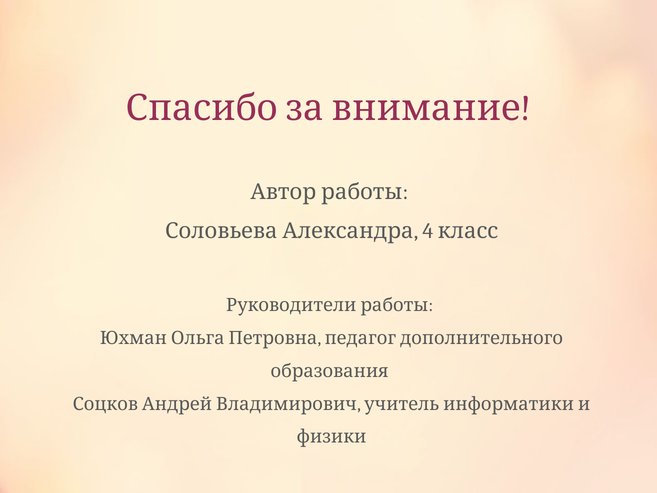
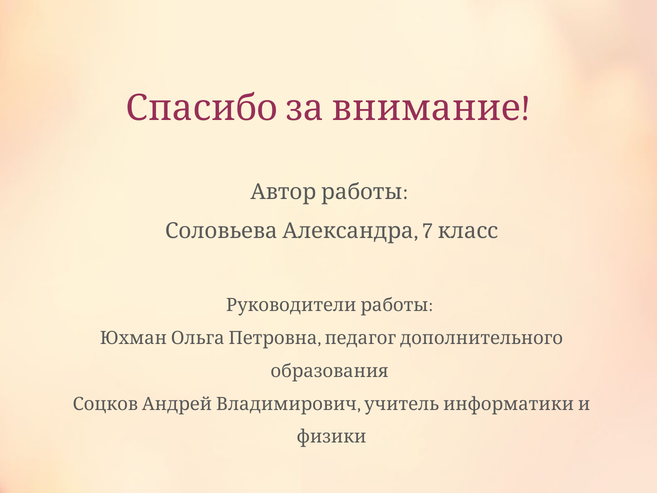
4: 4 -> 7 (428, 231)
